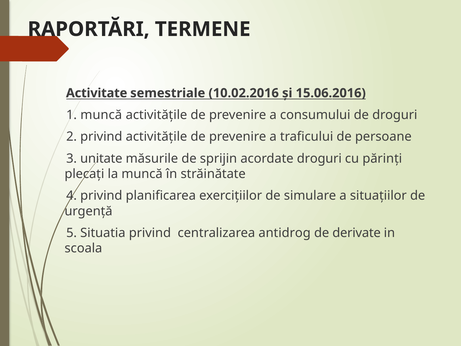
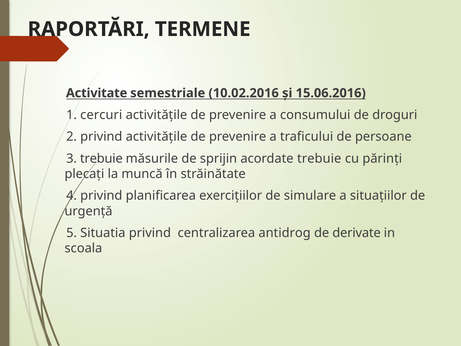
1 muncă: muncă -> cercuri (101, 115)
3 unitate: unitate -> trebuie (101, 158)
acordate droguri: droguri -> trebuie (319, 158)
